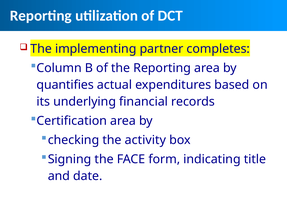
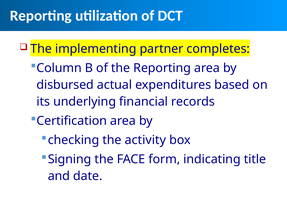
quantifies: quantifies -> disbursed (65, 85)
